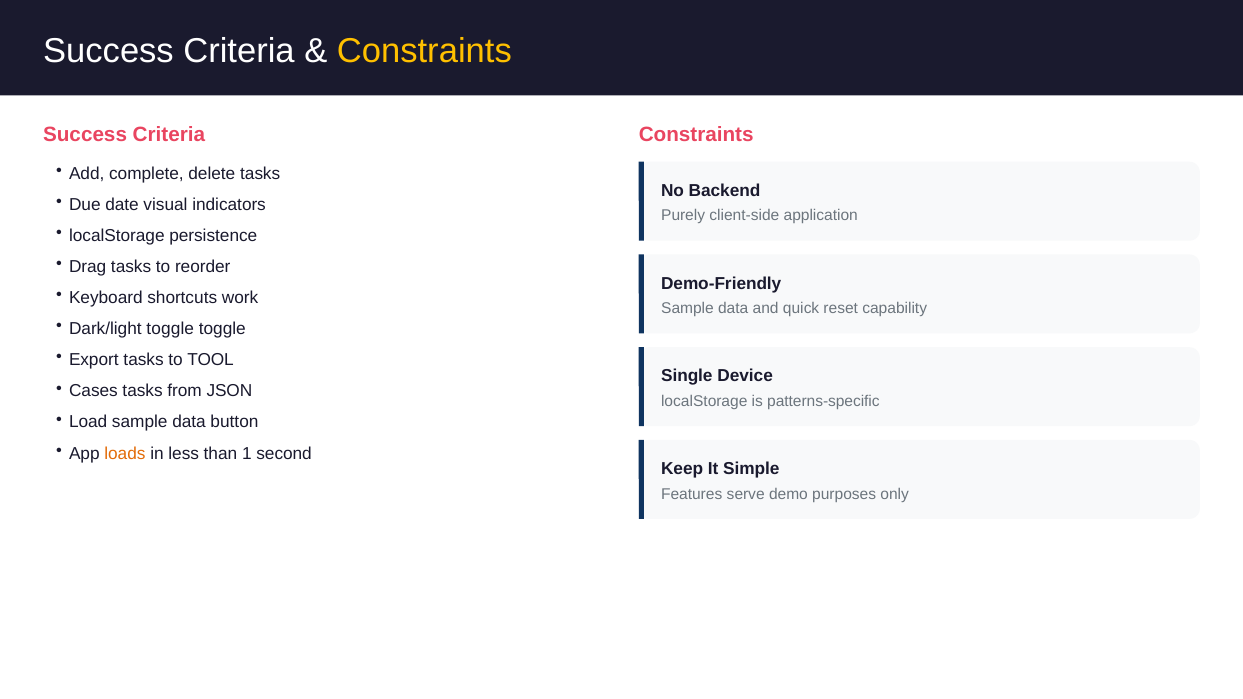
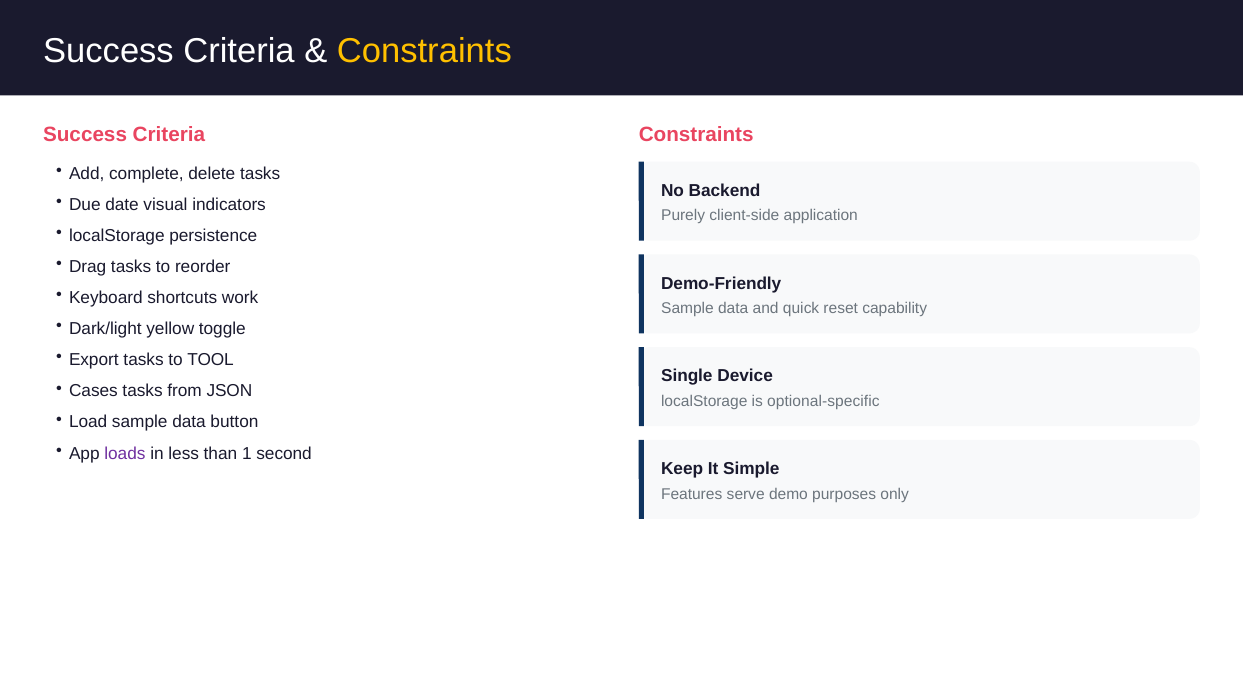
Dark/light toggle: toggle -> yellow (170, 329)
patterns-specific: patterns-specific -> optional-specific (823, 401)
loads colour: orange -> purple (125, 453)
